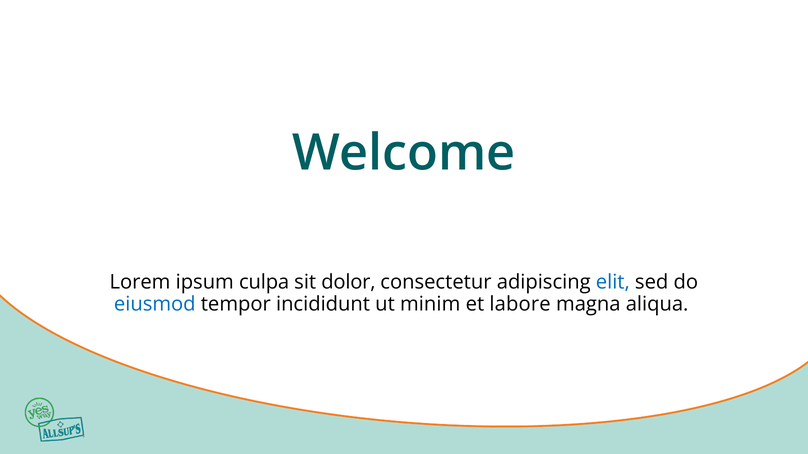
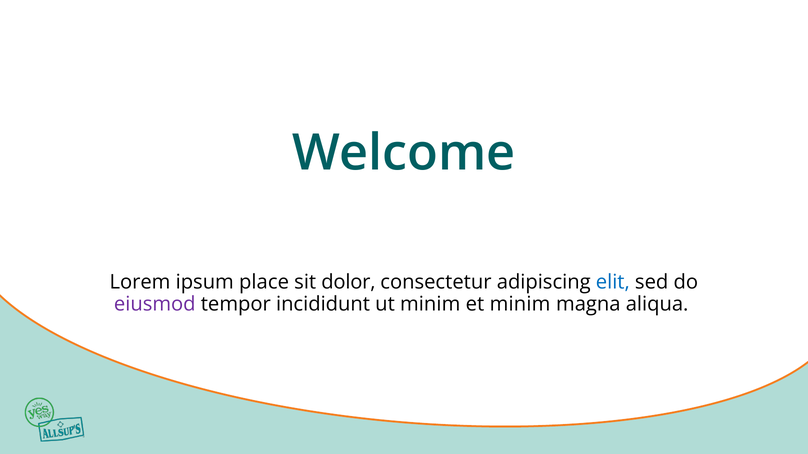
culpa: culpa -> place (264, 283)
eiusmod colour: blue -> purple (155, 304)
et labore: labore -> minim (520, 304)
